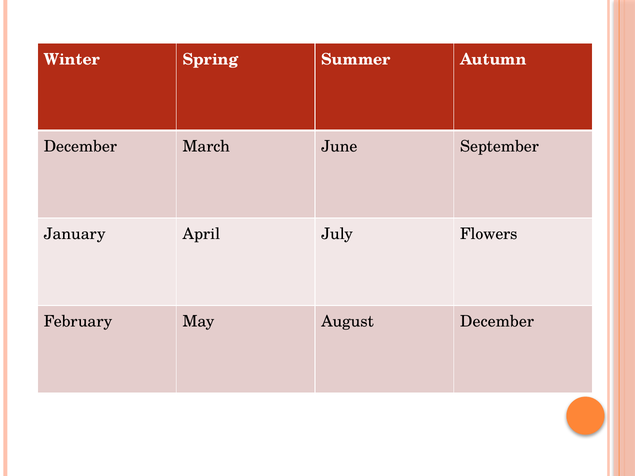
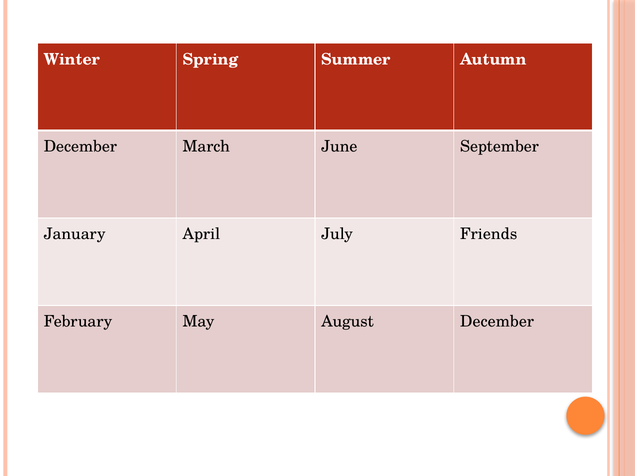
Flowers: Flowers -> Friends (489, 234)
